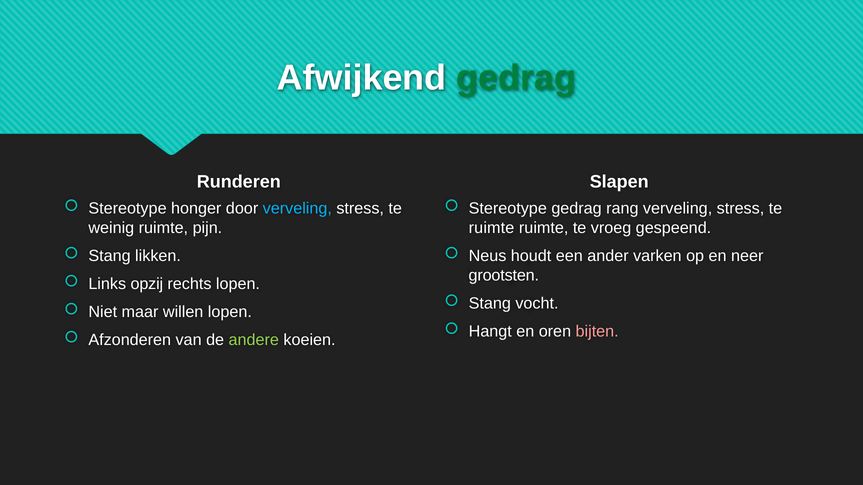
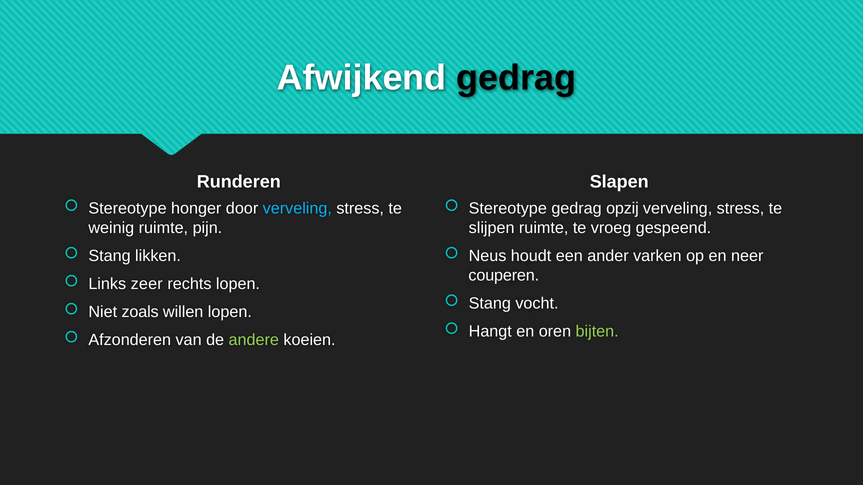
gedrag colour: green -> black (516, 78)
rang: rang -> opzij (622, 209)
ruimte: ruimte -> slijpen (492, 228)
grootsten: grootsten -> couperen (504, 276)
opzij: opzij -> zeer (147, 284)
maar: maar -> zoals (140, 312)
bijten colour: pink -> light green (597, 332)
